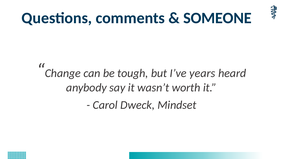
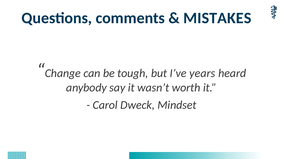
SOMEONE: SOMEONE -> MISTAKES (217, 18)
